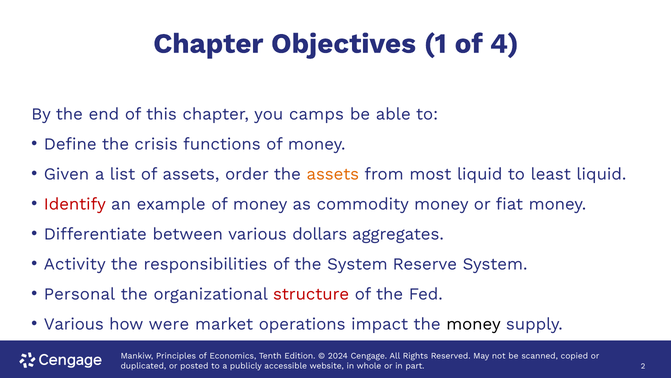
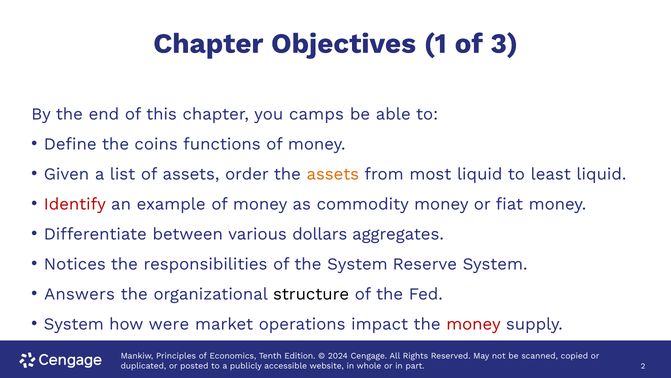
4: 4 -> 3 (504, 43)
crisis: crisis -> coins (156, 144)
Activity: Activity -> Notices (75, 264)
Personal: Personal -> Answers (80, 294)
structure colour: red -> black (311, 294)
Various: Various -> System (74, 324)
money colour: black -> red (474, 324)
